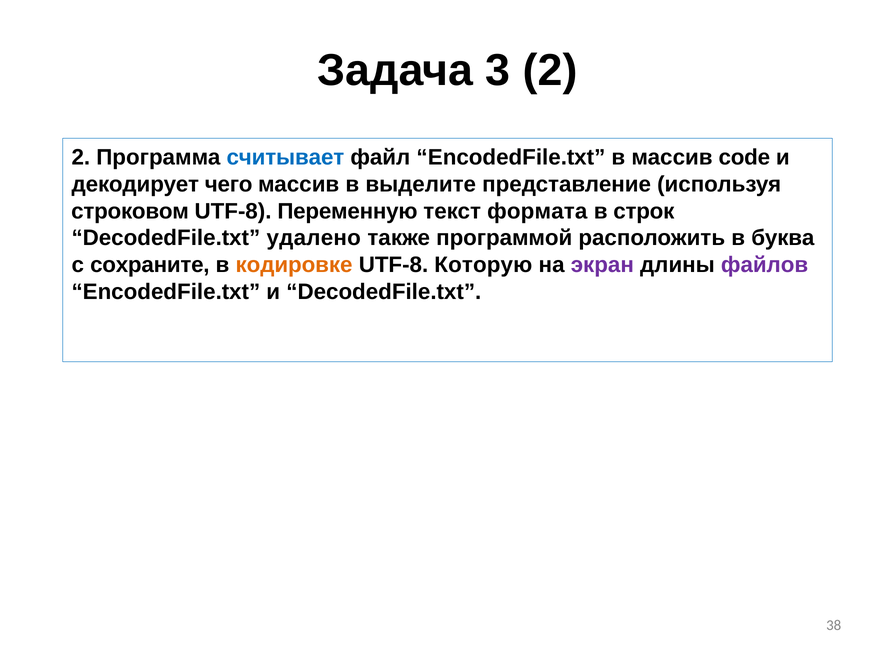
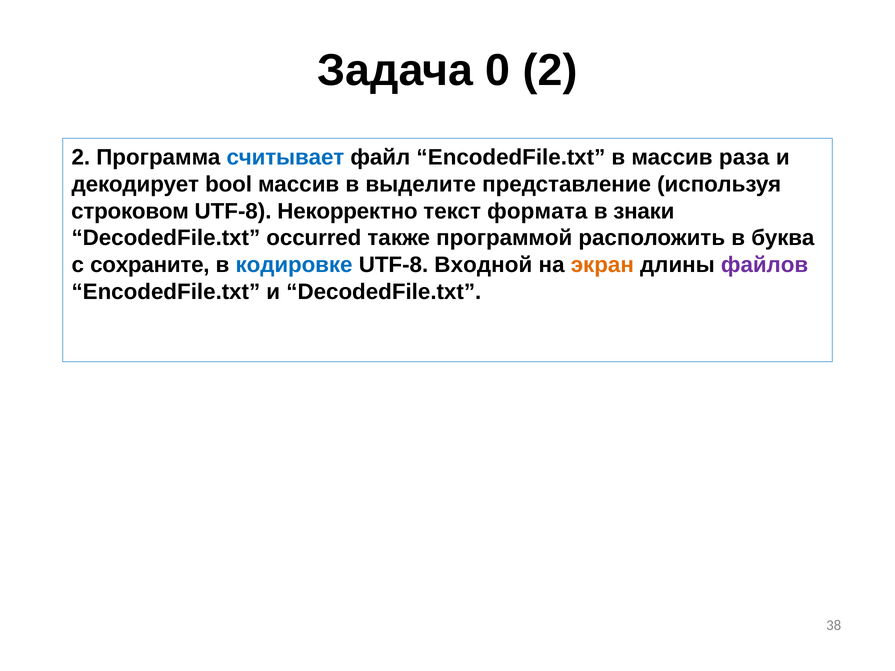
3: 3 -> 0 (498, 70)
code: code -> раза (744, 158)
чего: чего -> bool (229, 184)
Переменную: Переменную -> Некорректно (347, 211)
строк: строк -> знаки (644, 211)
удалено: удалено -> occurred (314, 238)
кодировке colour: orange -> blue (294, 265)
Которую: Которую -> Входной (483, 265)
экран colour: purple -> orange (602, 265)
